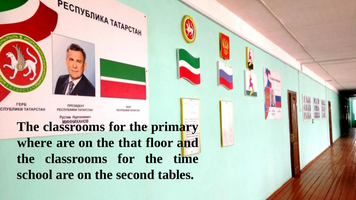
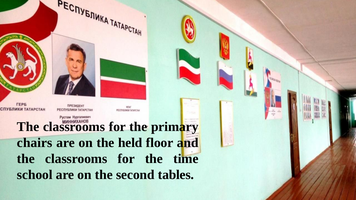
where: where -> chairs (35, 143)
that: that -> held (130, 143)
